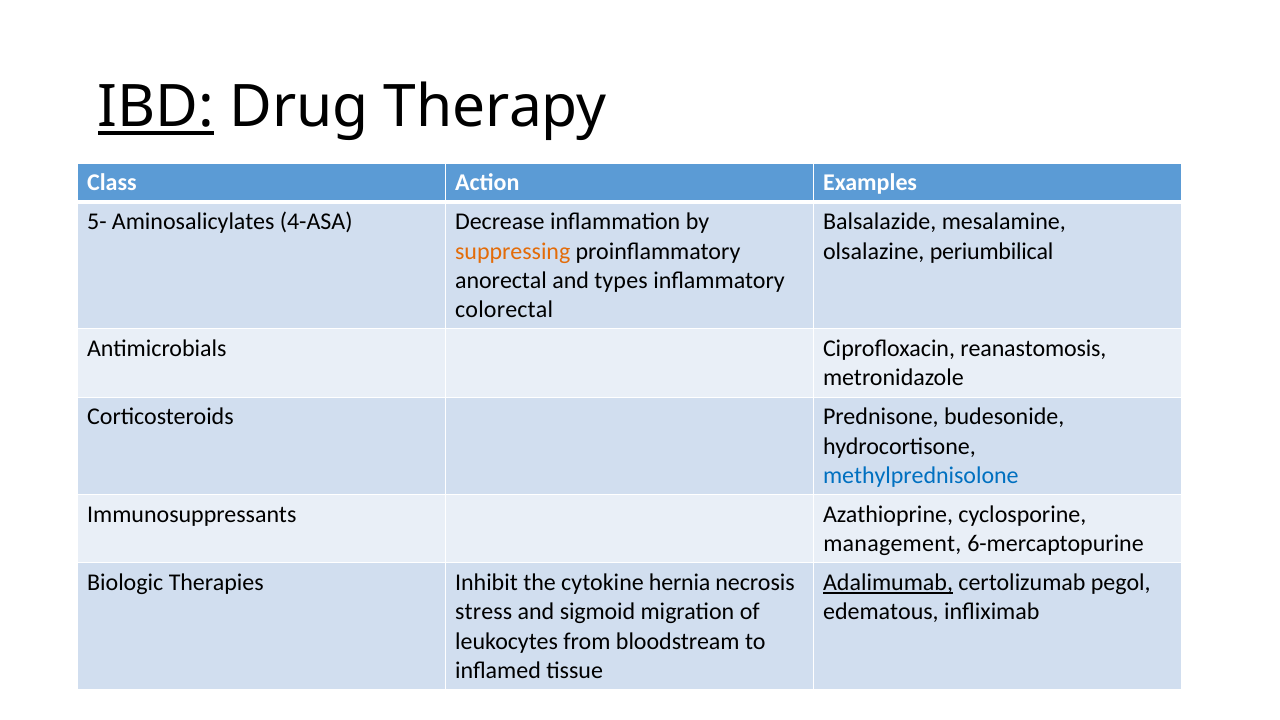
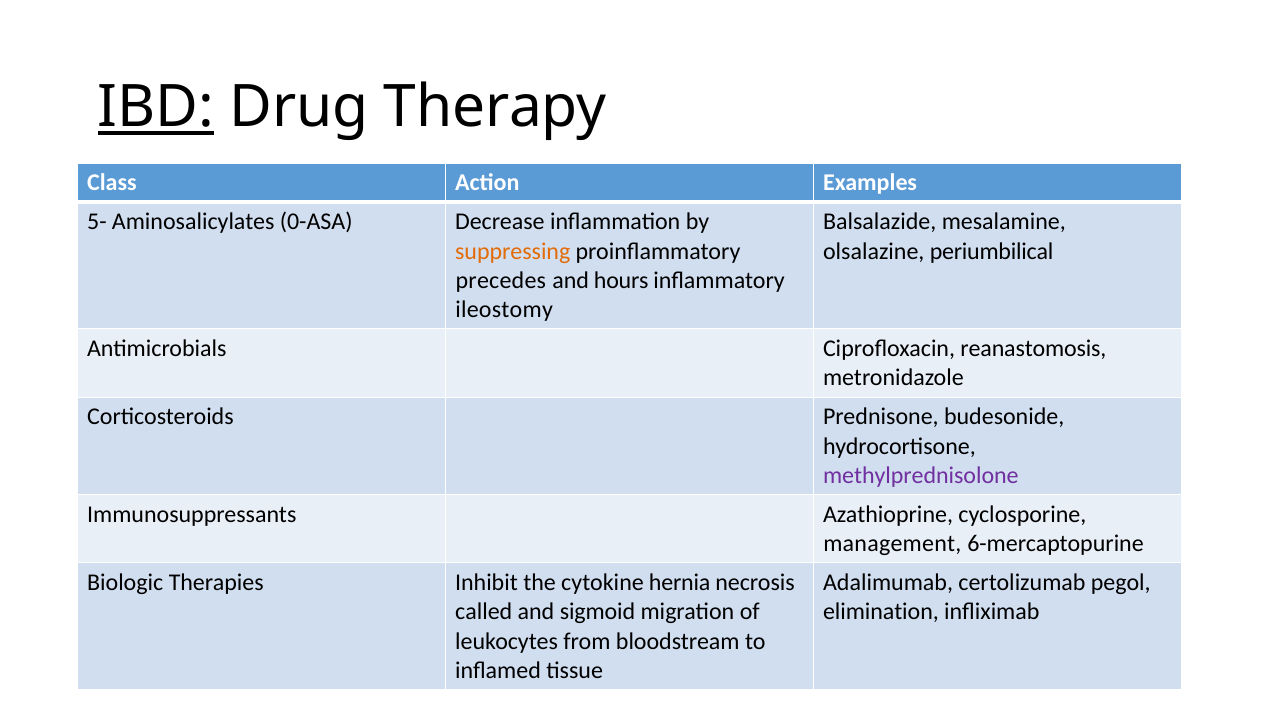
4-ASA: 4-ASA -> 0-ASA (316, 222)
anorectal: anorectal -> precedes (501, 280)
types: types -> hours (621, 280)
colorectal: colorectal -> ileostomy (504, 310)
methylprednisolone colour: blue -> purple (921, 475)
Adalimumab underline: present -> none (888, 583)
stress: stress -> called (484, 612)
edematous: edematous -> elimination (881, 612)
